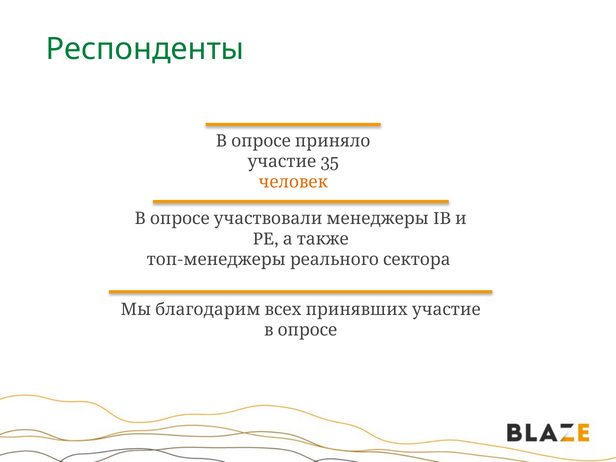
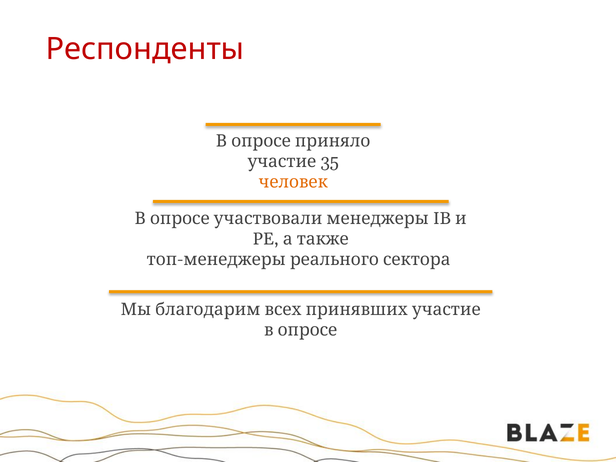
Респонденты colour: green -> red (145, 49)
